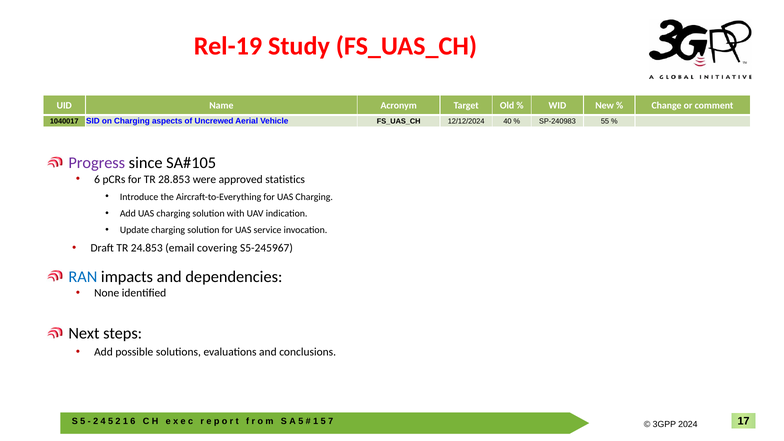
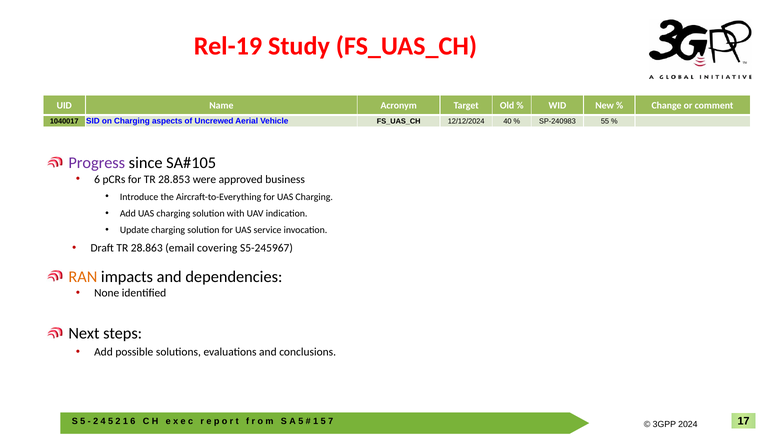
statistics: statistics -> business (285, 179)
24.853: 24.853 -> 28.863 (147, 248)
RAN colour: blue -> orange (83, 277)
